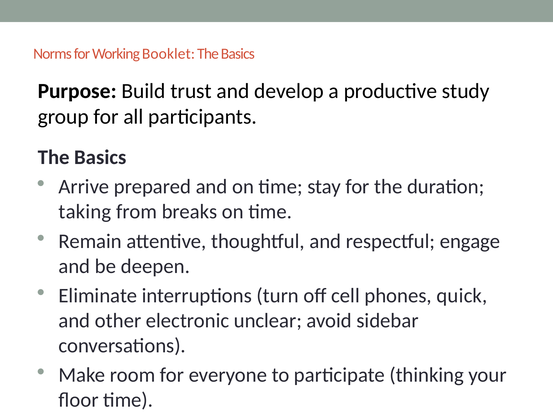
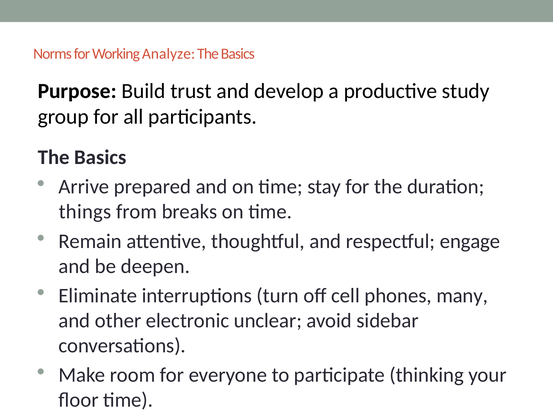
Booklet: Booklet -> Analyze (169, 54)
taking: taking -> things (85, 212)
quick: quick -> many (462, 296)
